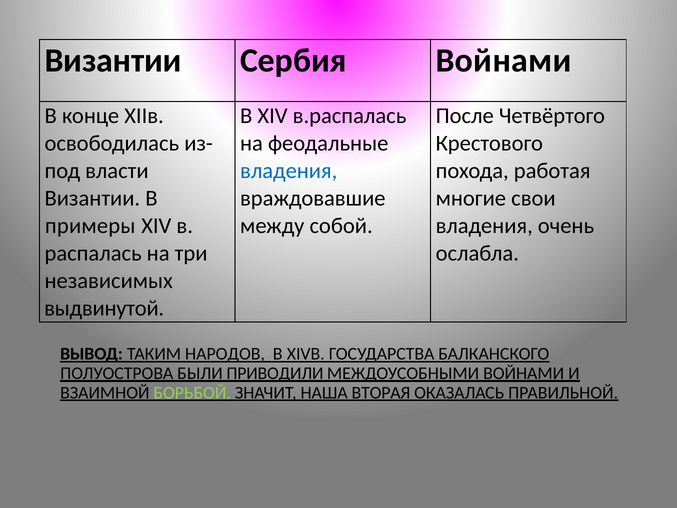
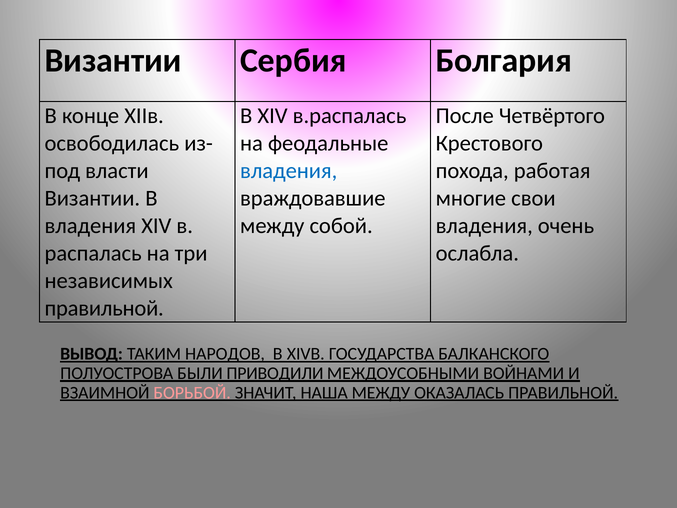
Сербия Войнами: Войнами -> Болгария (504, 61)
примеры: примеры -> владения (90, 226)
выдвинутой: выдвинутой -> правильной (104, 308)
БОРЬБОЙ colour: light green -> pink (192, 392)
НАША ВТОРАЯ: ВТОРАЯ -> МЕЖДУ (381, 392)
